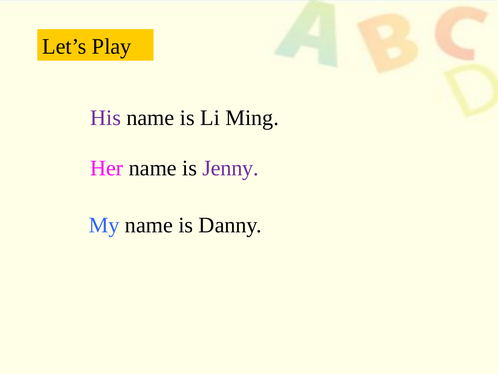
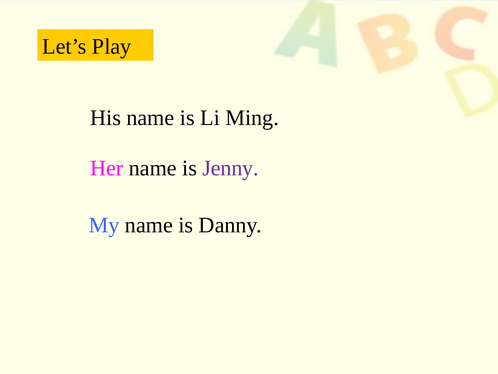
His colour: purple -> black (106, 118)
